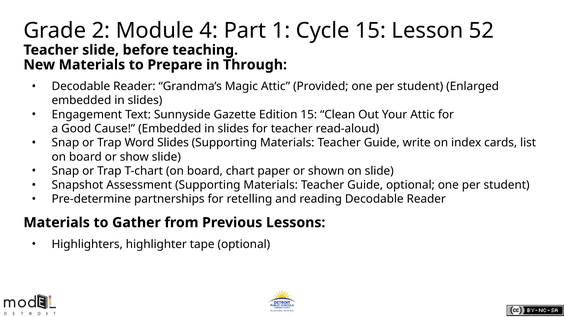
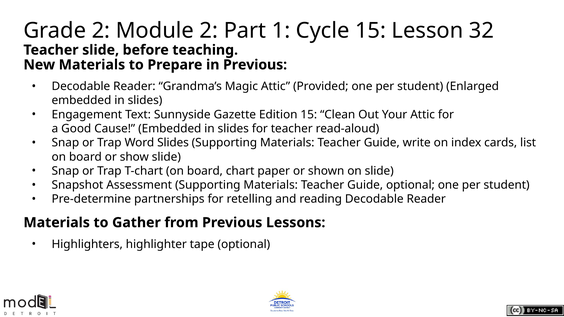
Module 4: 4 -> 2 (209, 31)
52: 52 -> 32 (481, 31)
in Through: Through -> Previous (255, 65)
